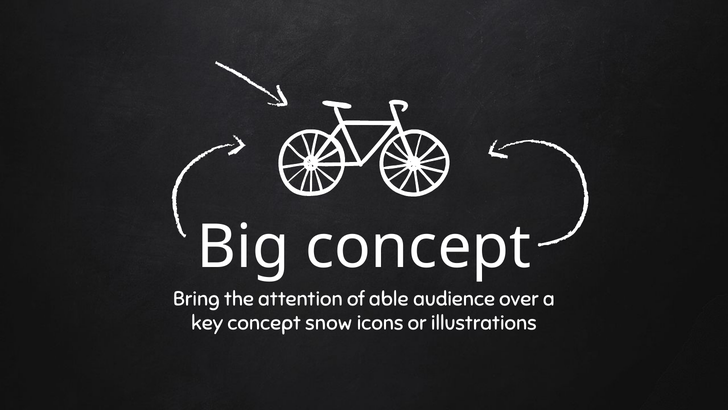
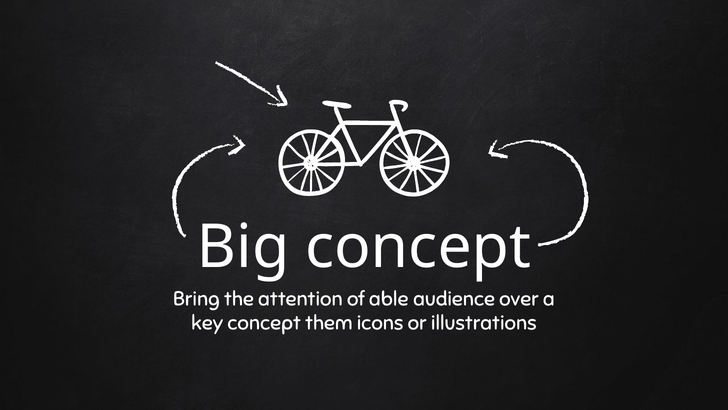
snow: snow -> them (329, 323)
